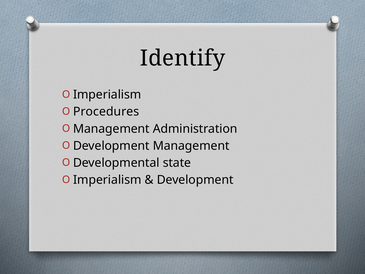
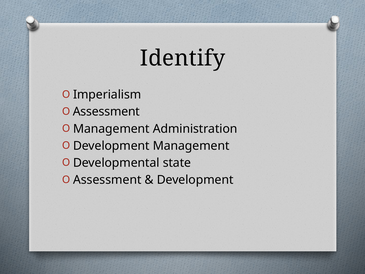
Procedures: Procedures -> Assessment (106, 112)
Imperialism: Imperialism -> Assessment (107, 180)
